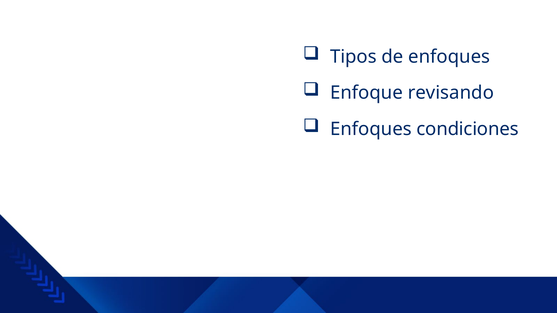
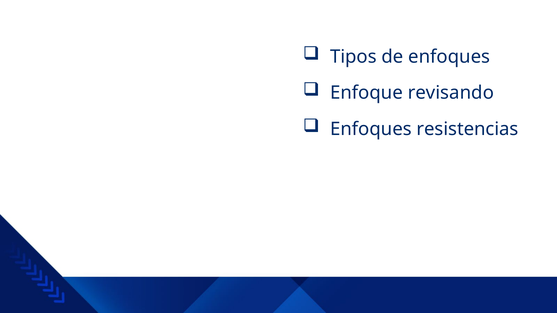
condiciones: condiciones -> resistencias (467, 129)
